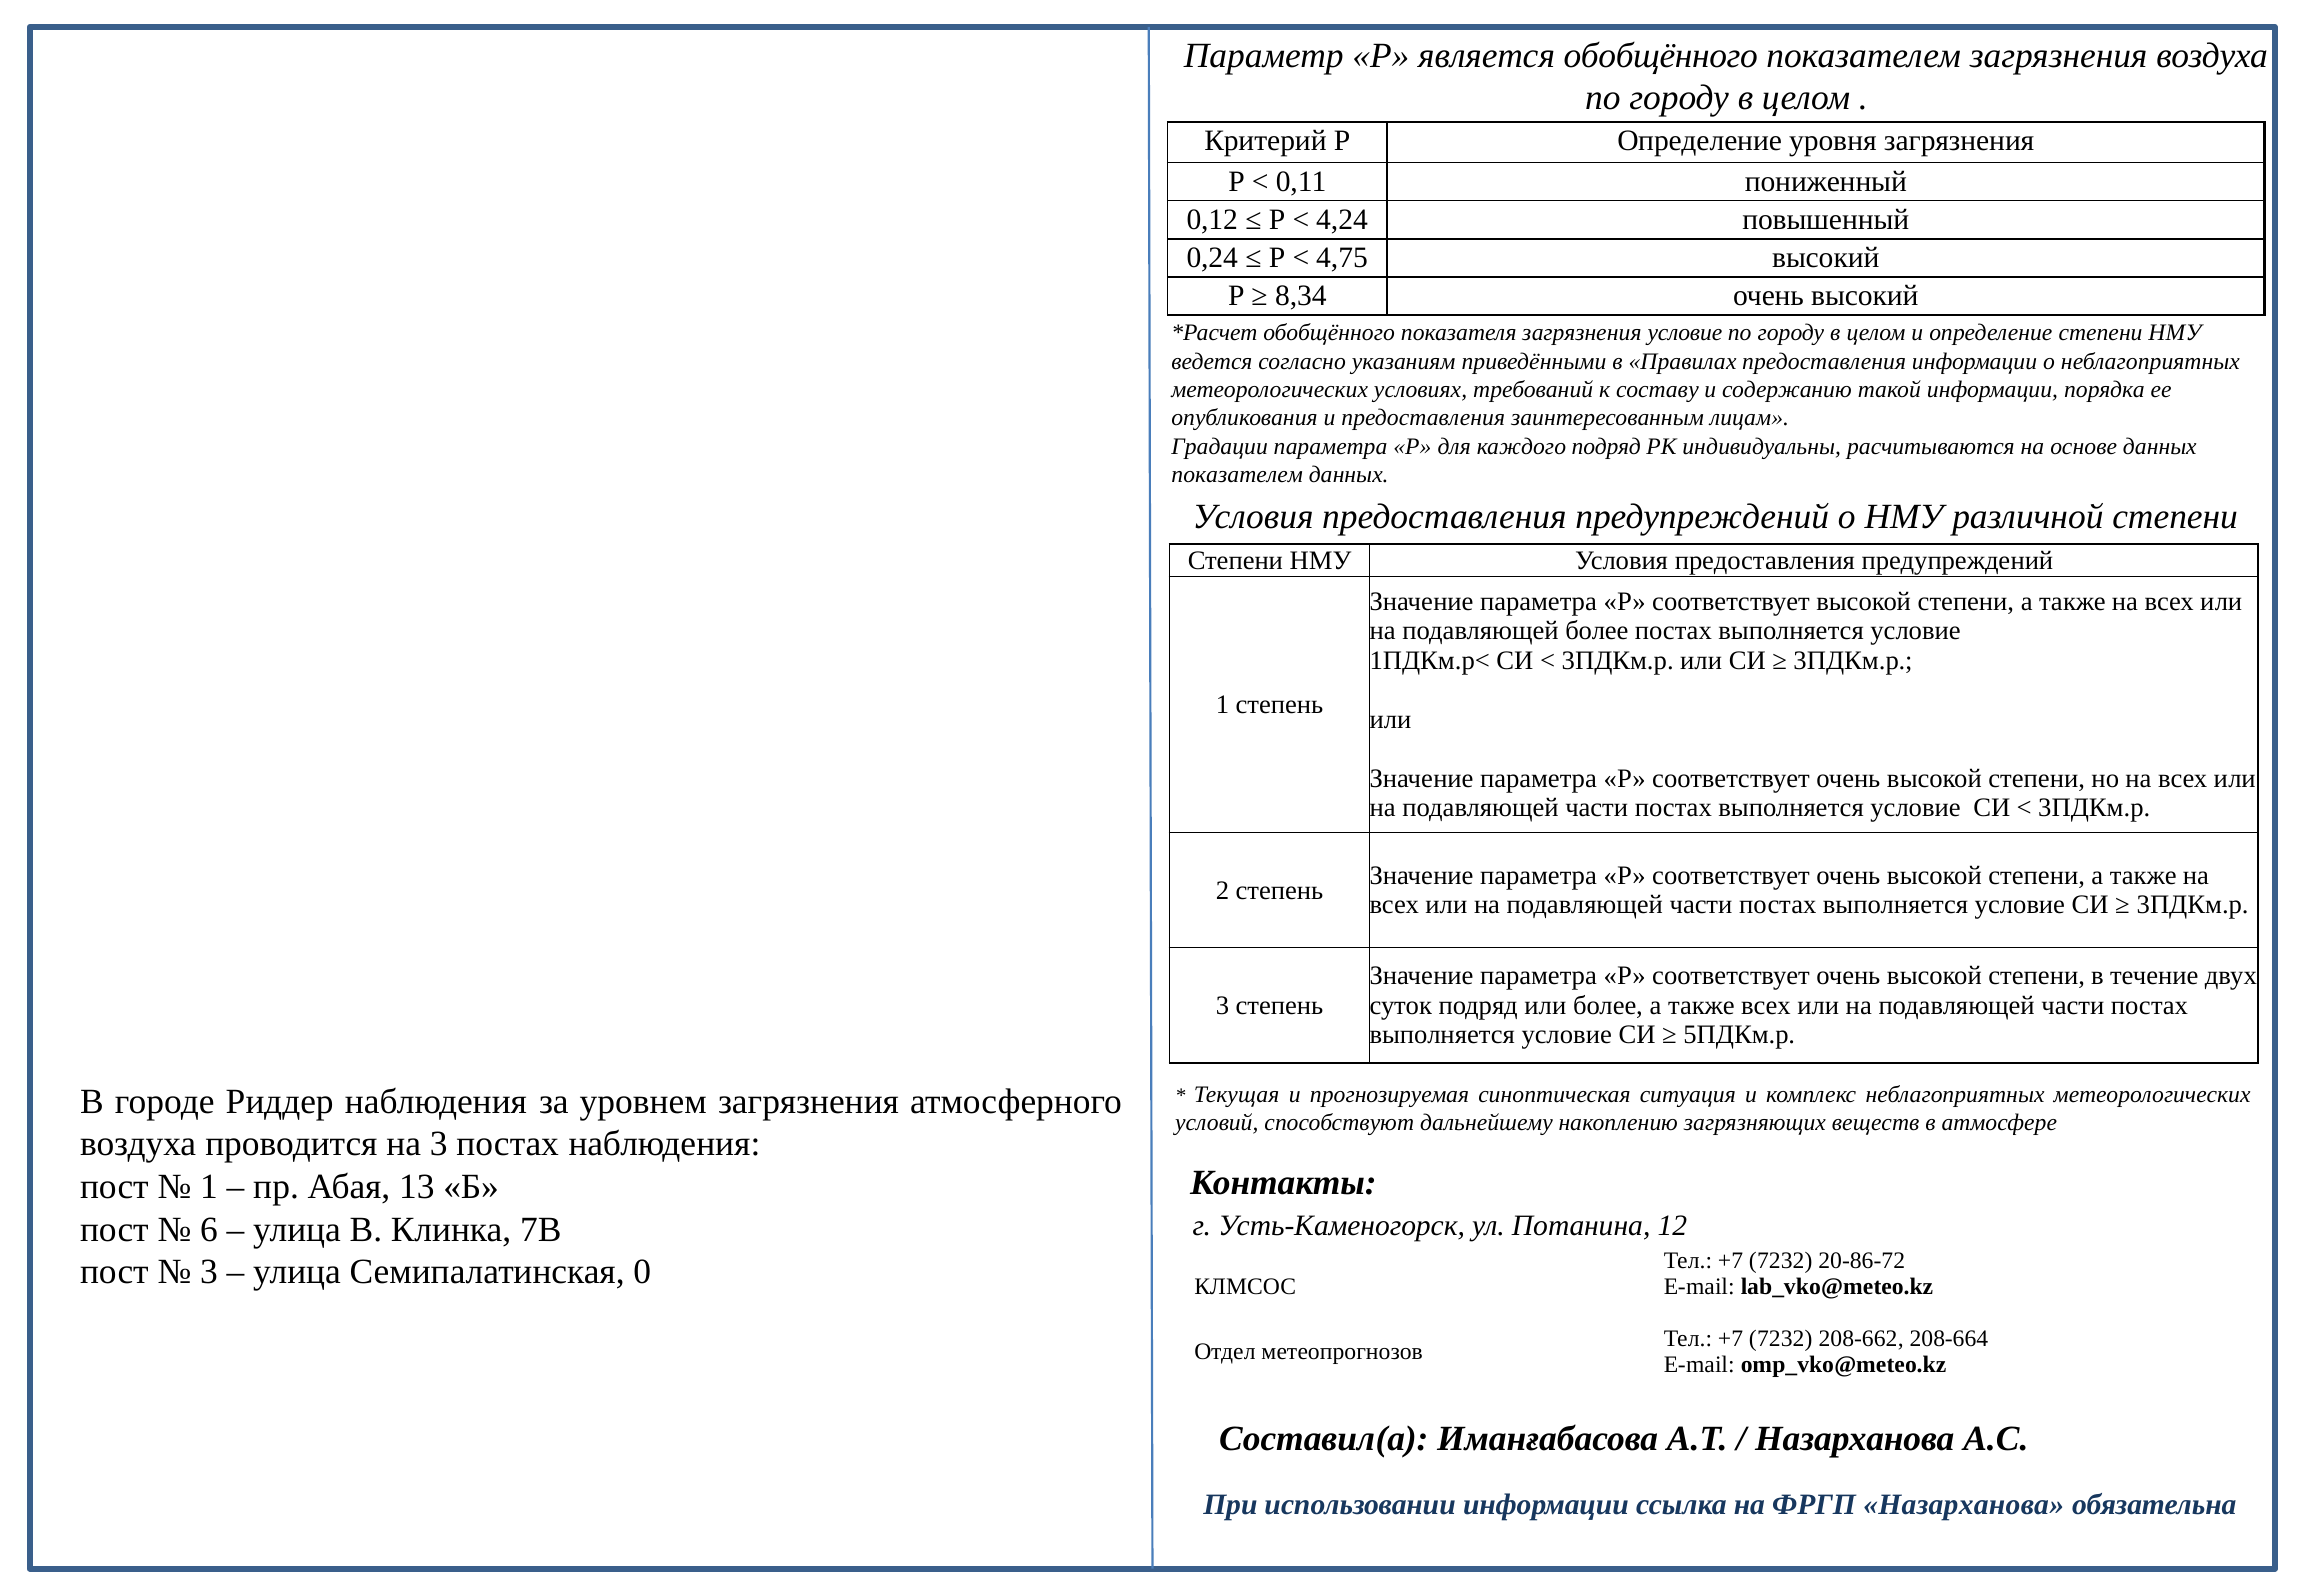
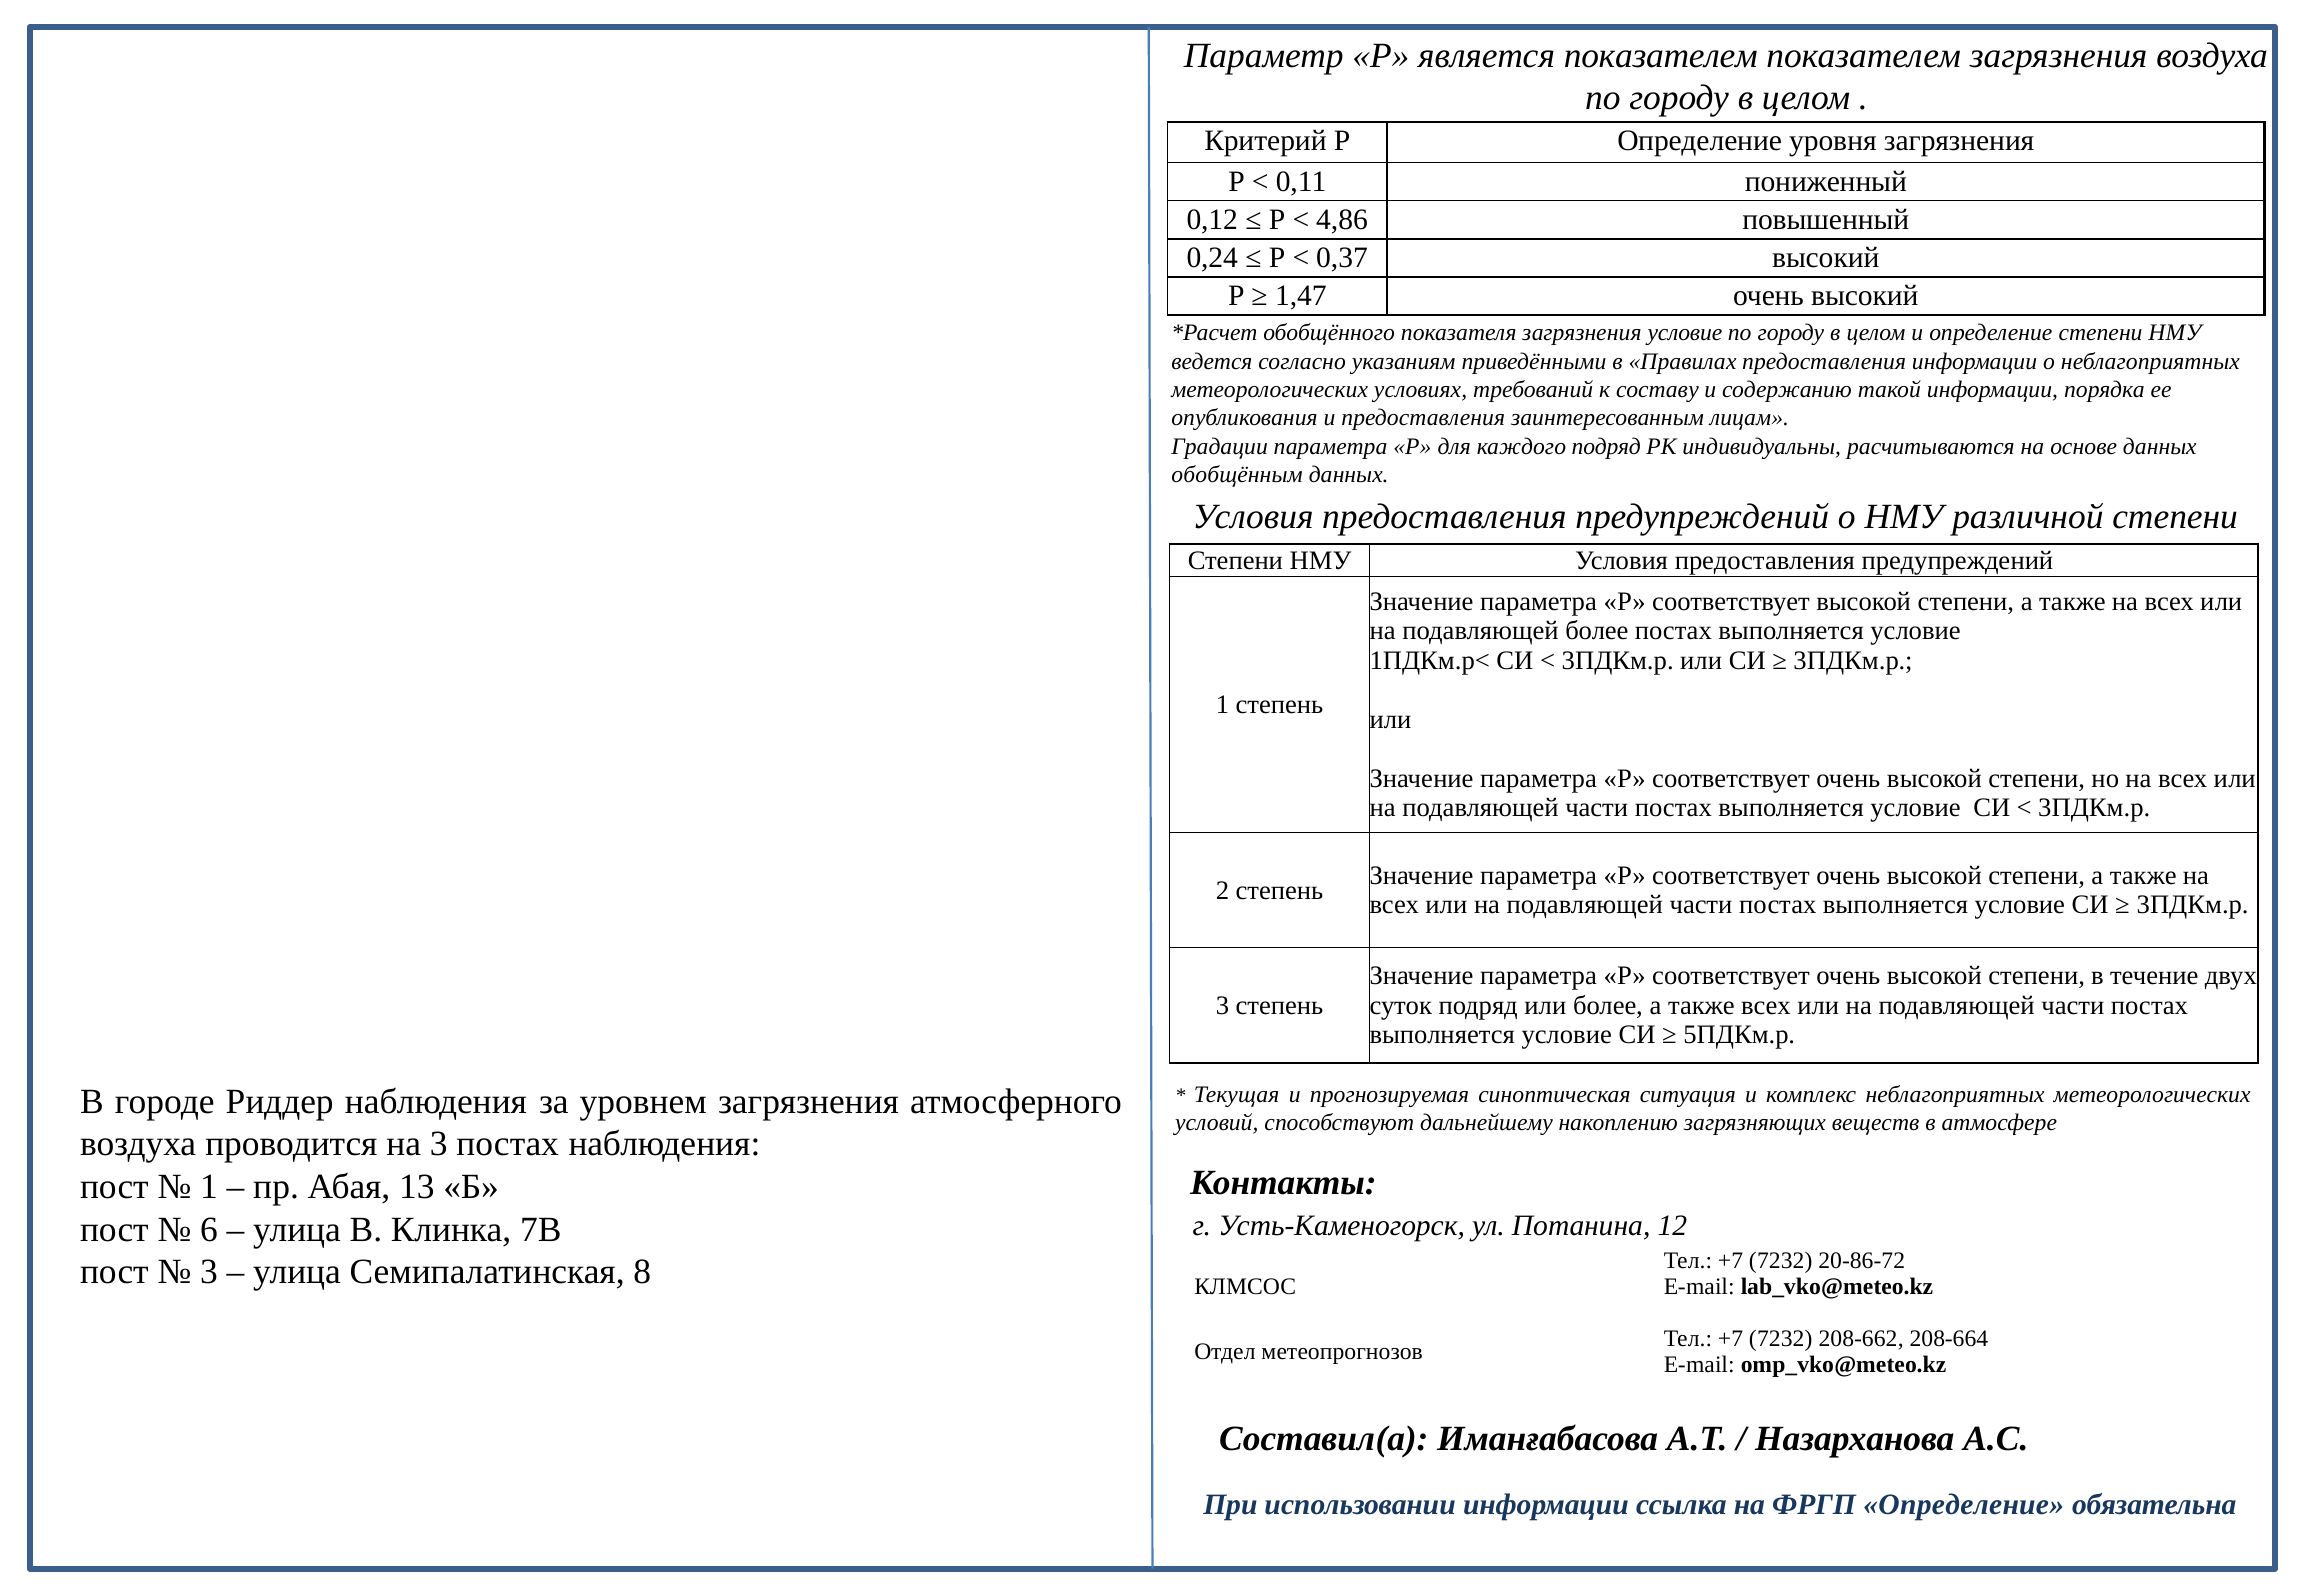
является обобщённого: обобщённого -> показателем (1661, 55)
4,24: 4,24 -> 4,86 (1342, 220)
4,75: 4,75 -> 0,37 (1342, 258)
8,34: 8,34 -> 1,47 (1301, 296)
показателем: показателем -> обобщённым (1237, 475)
0: 0 -> 8 (642, 1272)
ФРГП Назарханова: Назарханова -> Определение (1964, 1504)
